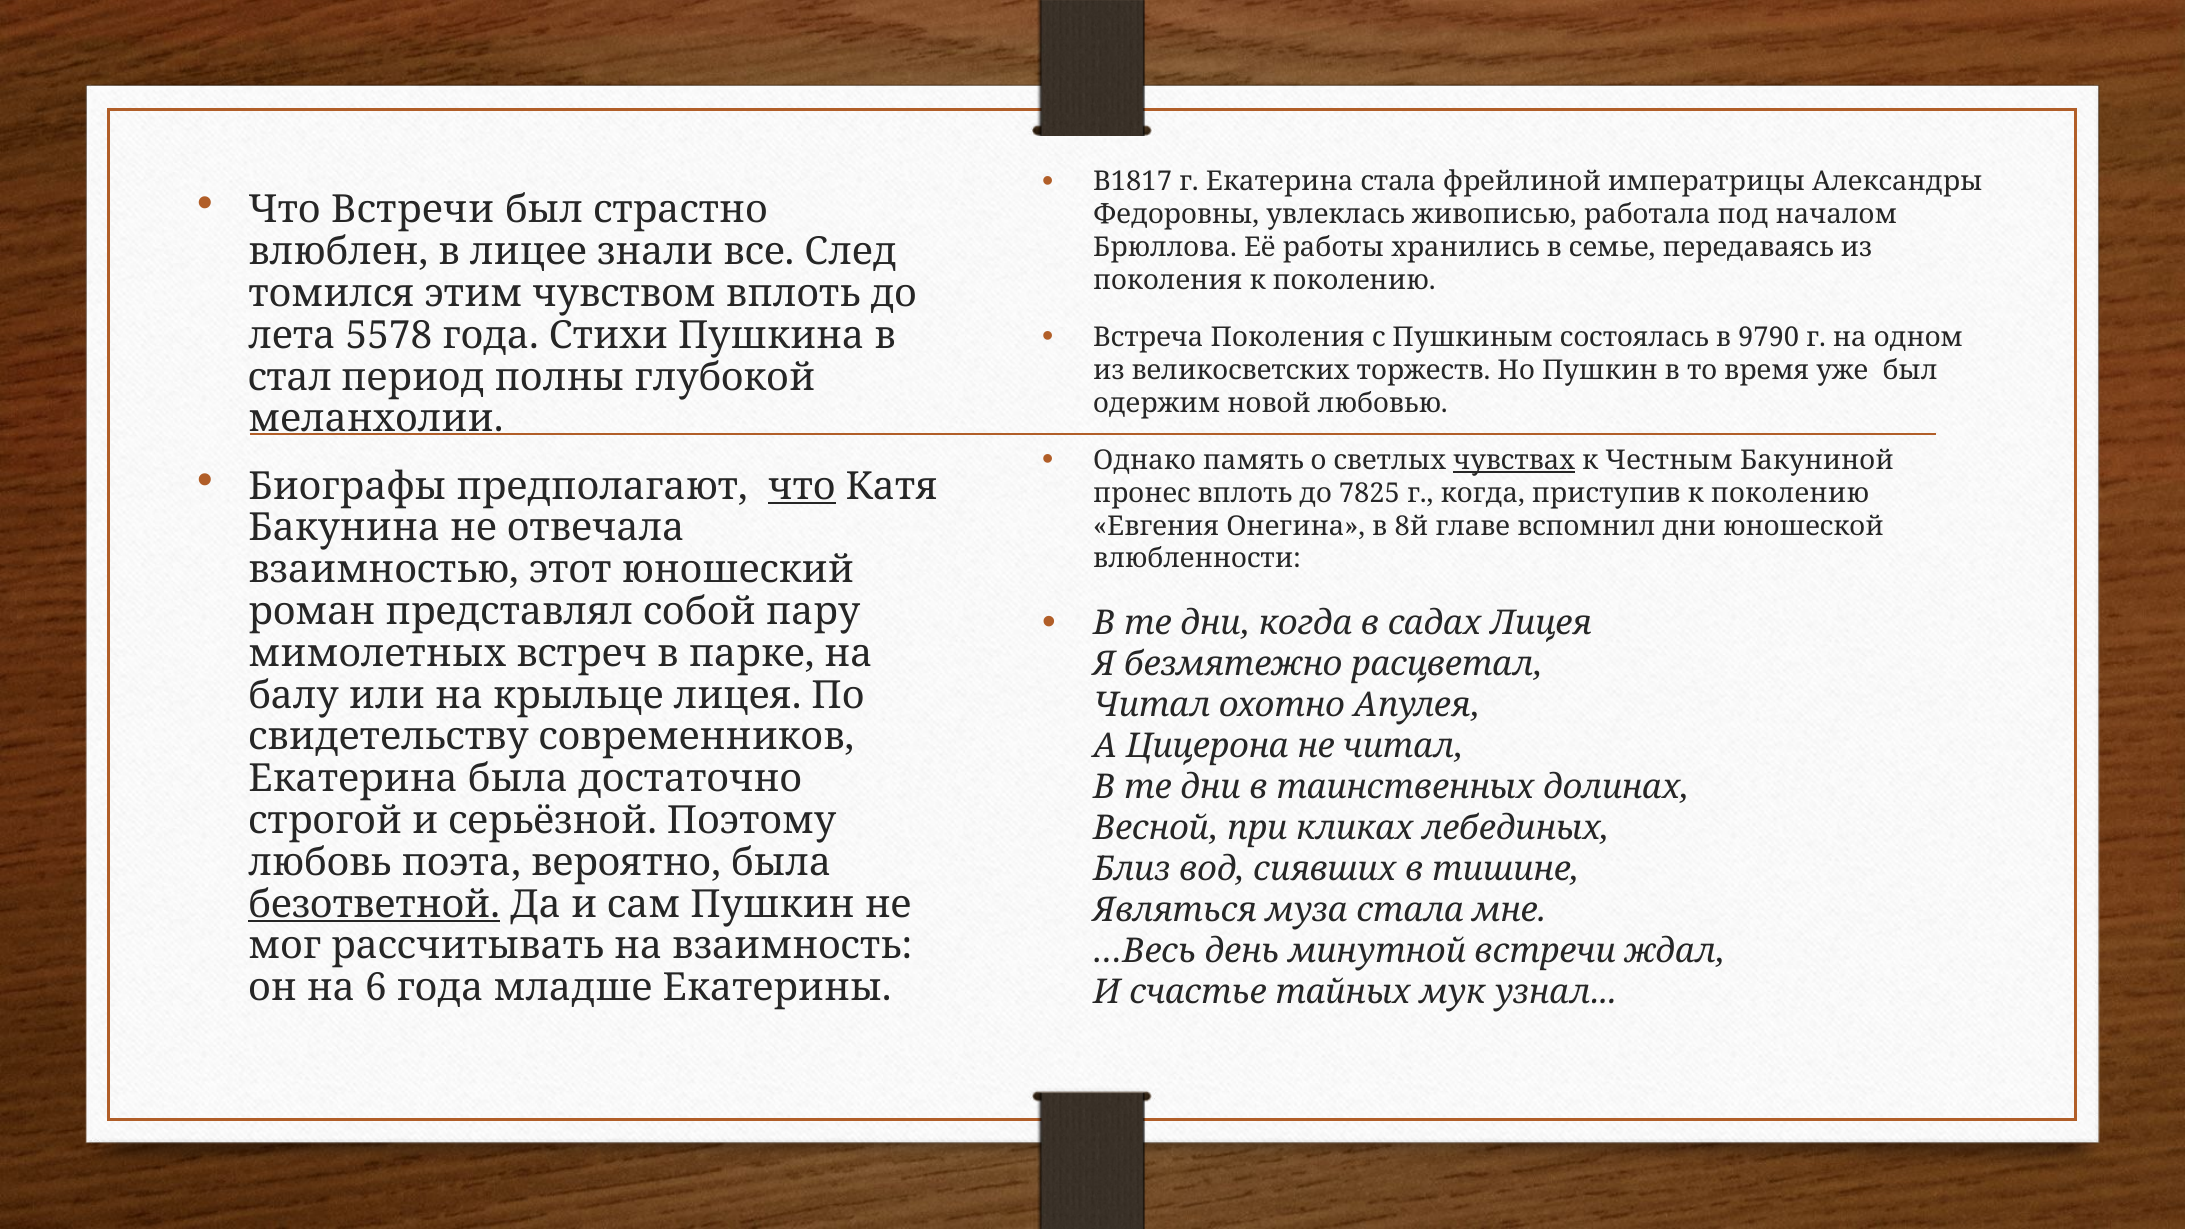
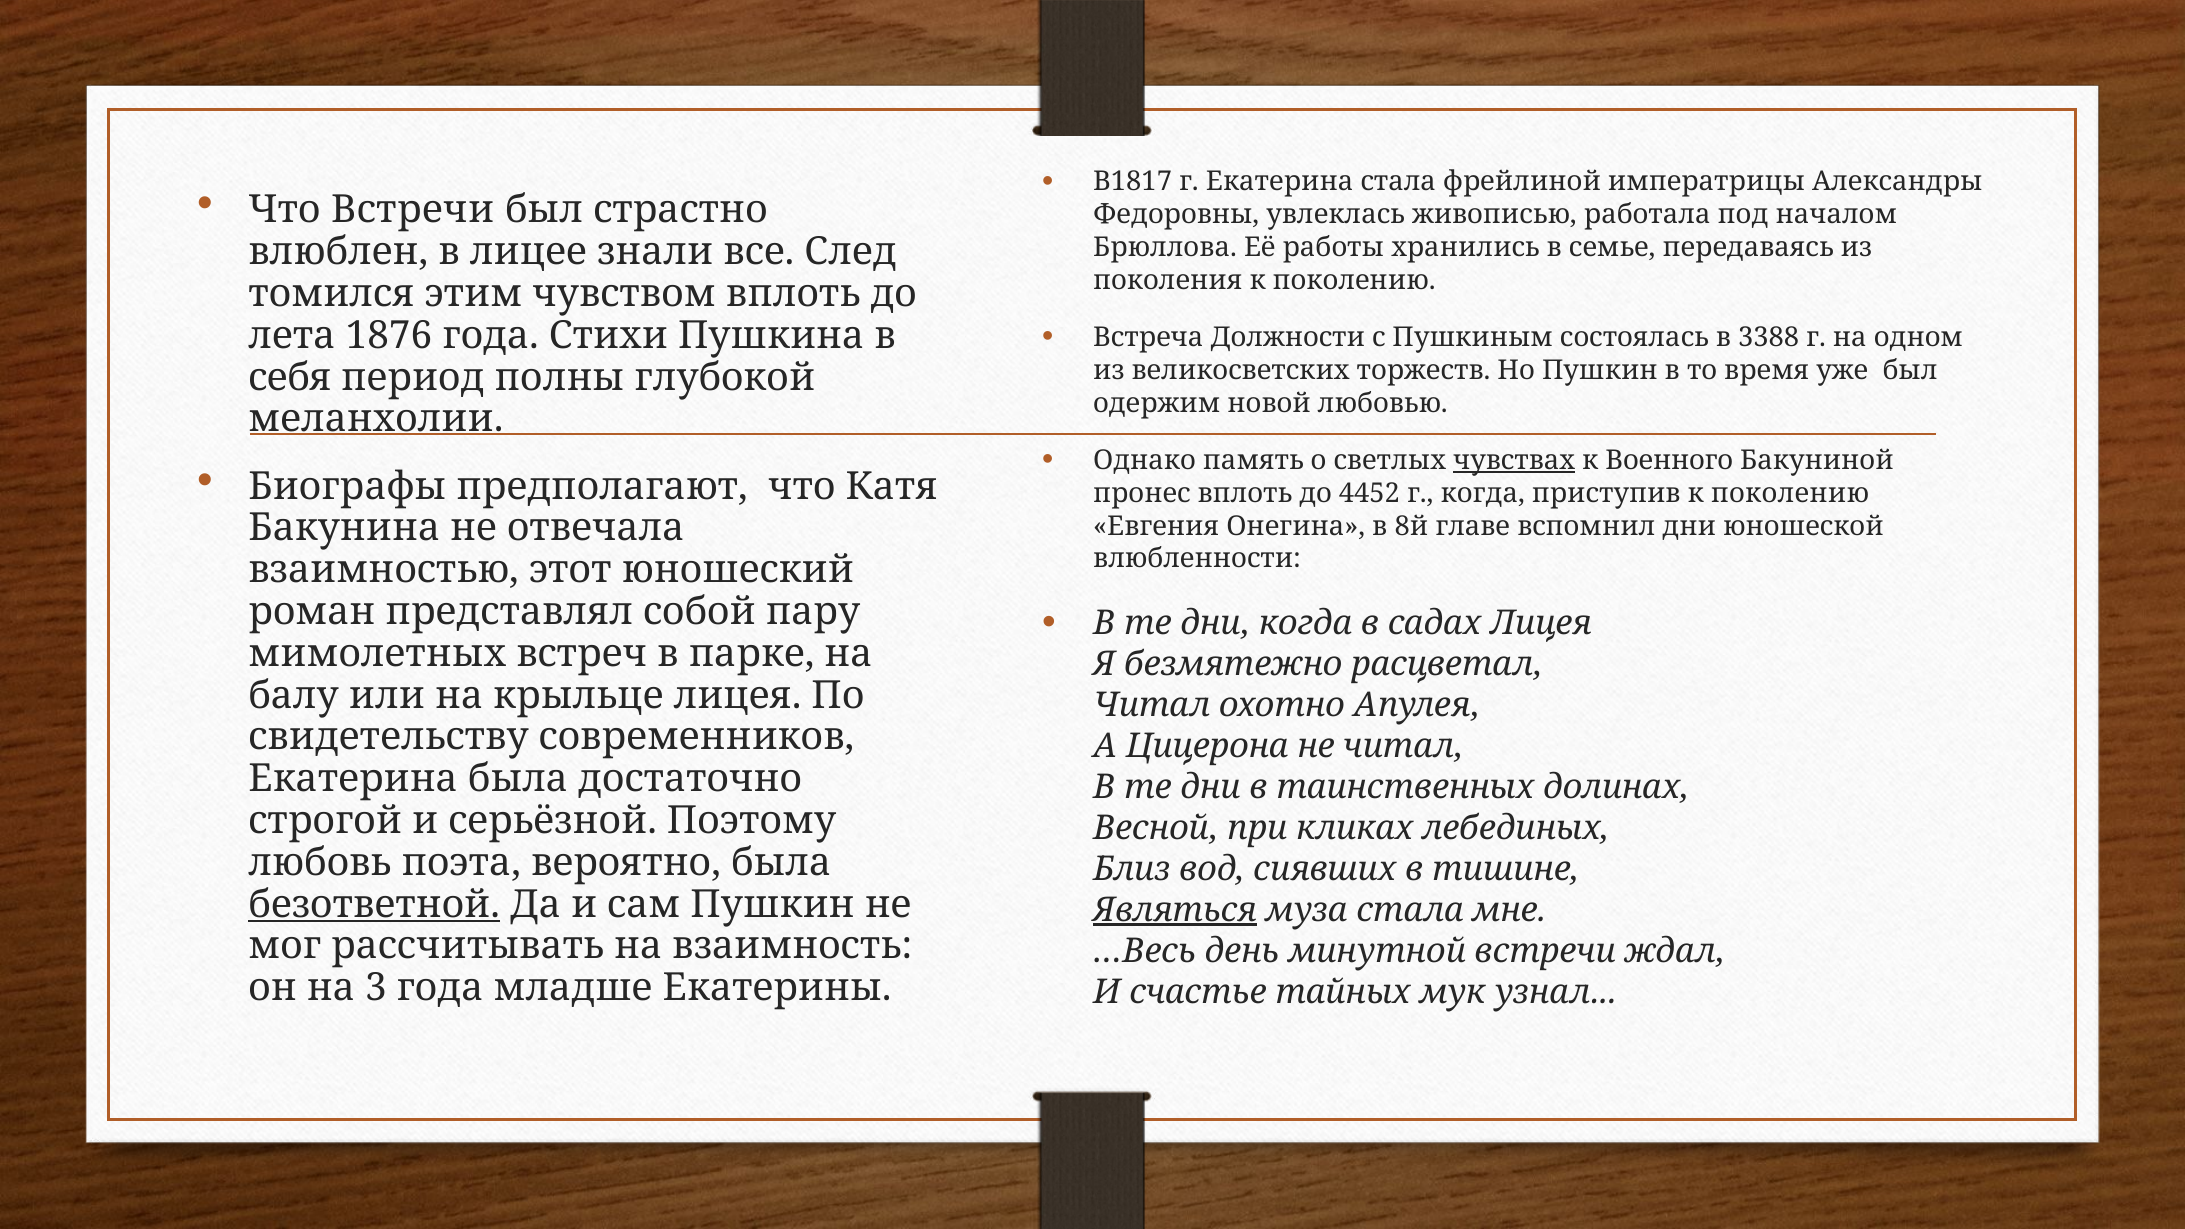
Встреча Поколения: Поколения -> Должности (1288, 338)
9790: 9790 -> 3388 (1769, 338)
5578: 5578 -> 1876 (389, 336)
стал: стал -> себя (290, 377)
Честным: Честным -> Военного (1669, 460)
что underline: present -> none (802, 486)
7825: 7825 -> 4452 (1369, 493)
Являться underline: none -> present (1175, 910)
6: 6 -> 3 (376, 988)
